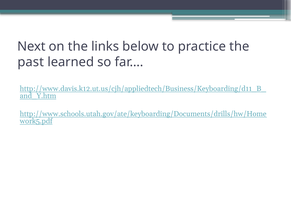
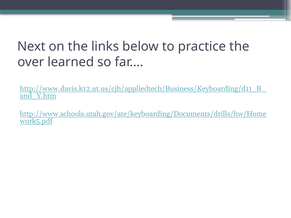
past: past -> over (31, 62)
